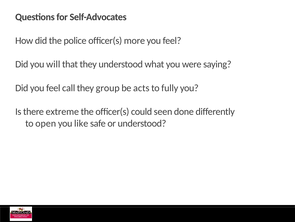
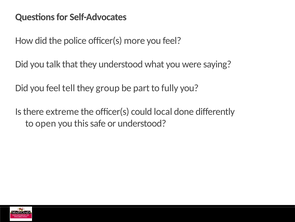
will: will -> talk (53, 64)
call: call -> tell (69, 88)
acts: acts -> part (141, 88)
seen: seen -> local (163, 111)
like: like -> this (81, 123)
